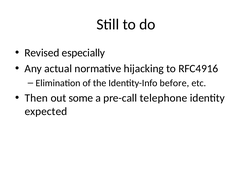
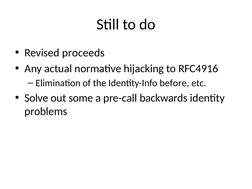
especially: especially -> proceeds (83, 53)
Then: Then -> Solve (36, 98)
telephone: telephone -> backwards (164, 98)
expected: expected -> problems (46, 111)
